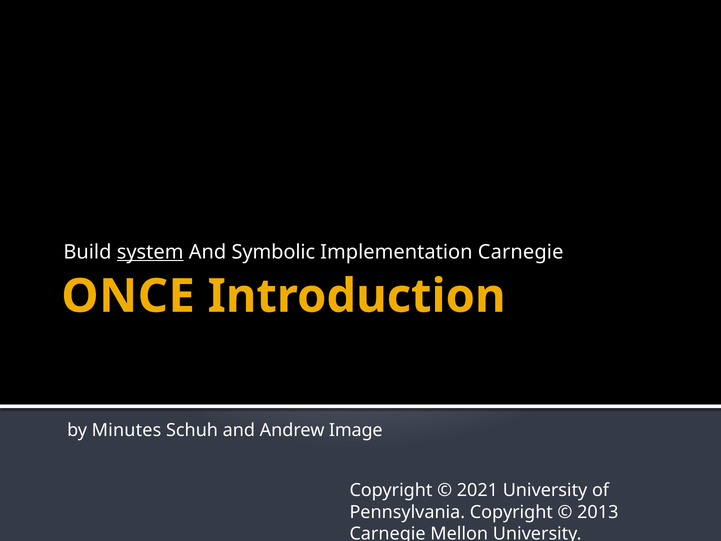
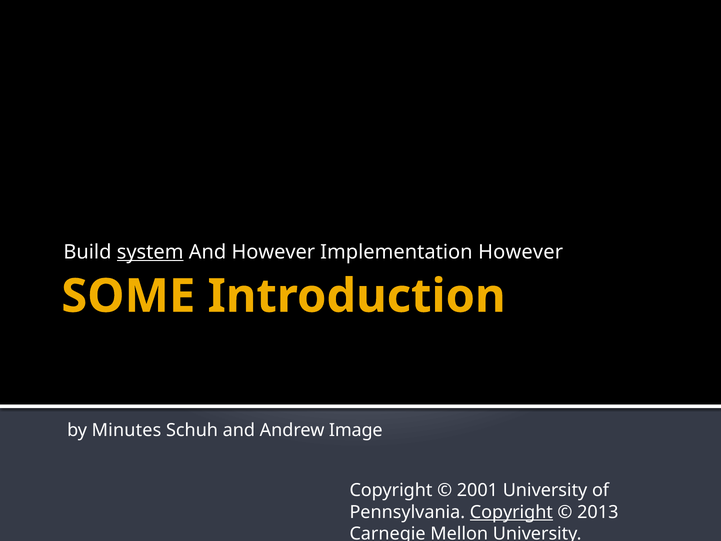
And Symbolic: Symbolic -> However (273, 252)
Implementation Carnegie: Carnegie -> However (521, 252)
ONCE: ONCE -> SOME (128, 296)
2021: 2021 -> 2001 (477, 490)
Copyright underline: none -> present (511, 512)
